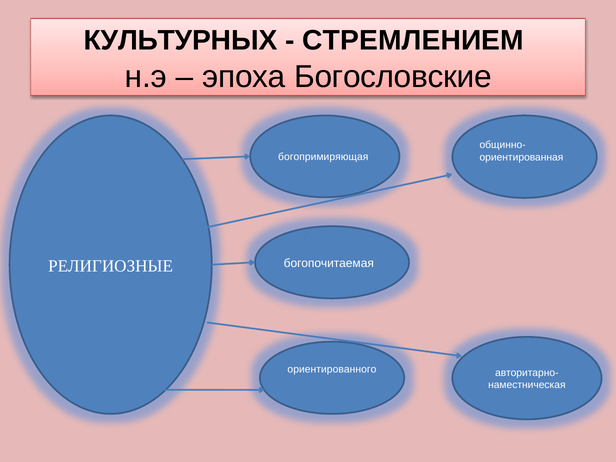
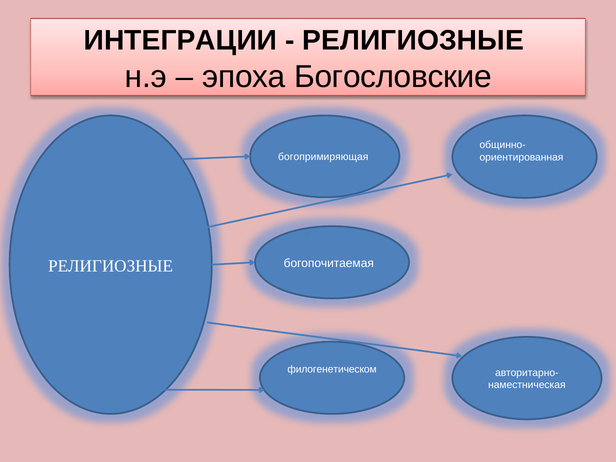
КУЛЬТУРНЫХ: КУЛЬТУРНЫХ -> ИНТЕГРАЦИИ (180, 40)
СТРЕМЛЕНИЕМ: СТРЕМЛЕНИЕМ -> РЕЛИГИОЗНЫЕ (413, 40)
ориентированного: ориентированного -> филогенетическом (332, 369)
